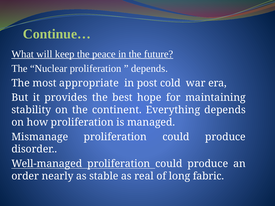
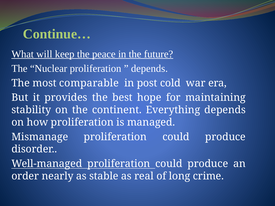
appropriate: appropriate -> comparable (89, 83)
fabric: fabric -> crime (208, 176)
